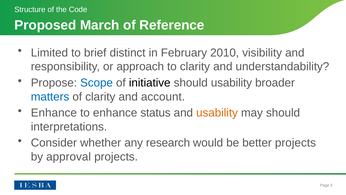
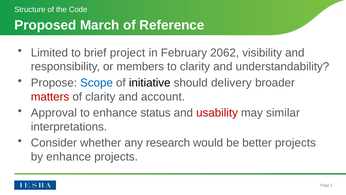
distinct: distinct -> project (128, 53)
2010: 2010 -> 2062 (225, 53)
approach: approach -> members (140, 67)
should usability: usability -> delivery (231, 83)
matters colour: blue -> red (50, 97)
Enhance: Enhance -> Approval (54, 113)
usability colour: orange -> red (217, 113)
may should: should -> similar (283, 113)
by approval: approval -> enhance (69, 156)
